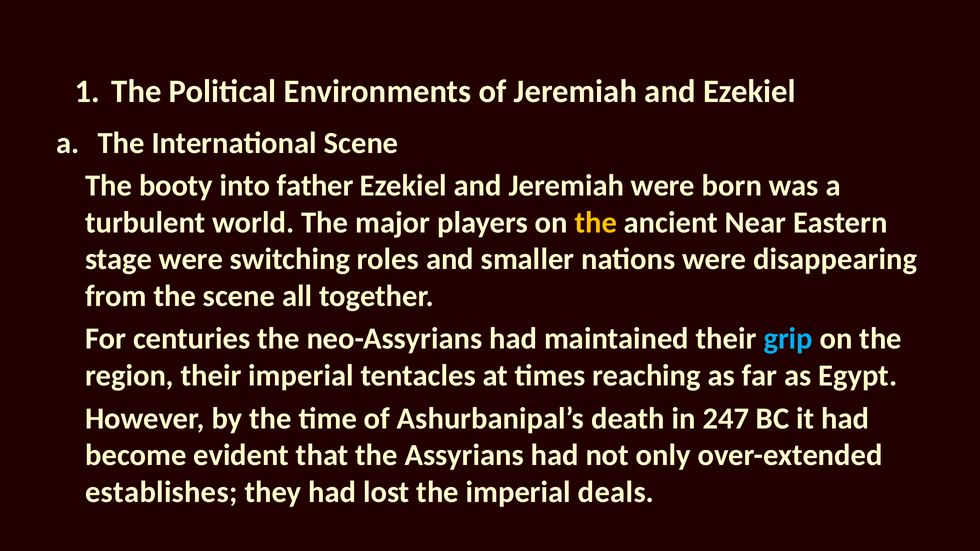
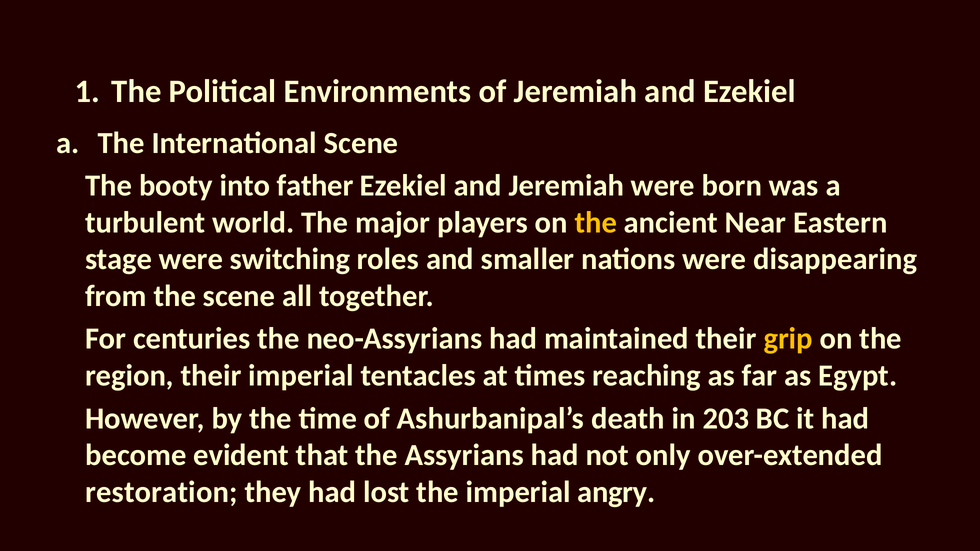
grip colour: light blue -> yellow (788, 339)
247: 247 -> 203 (726, 419)
establishes: establishes -> restoration (161, 492)
deals: deals -> angry (616, 492)
